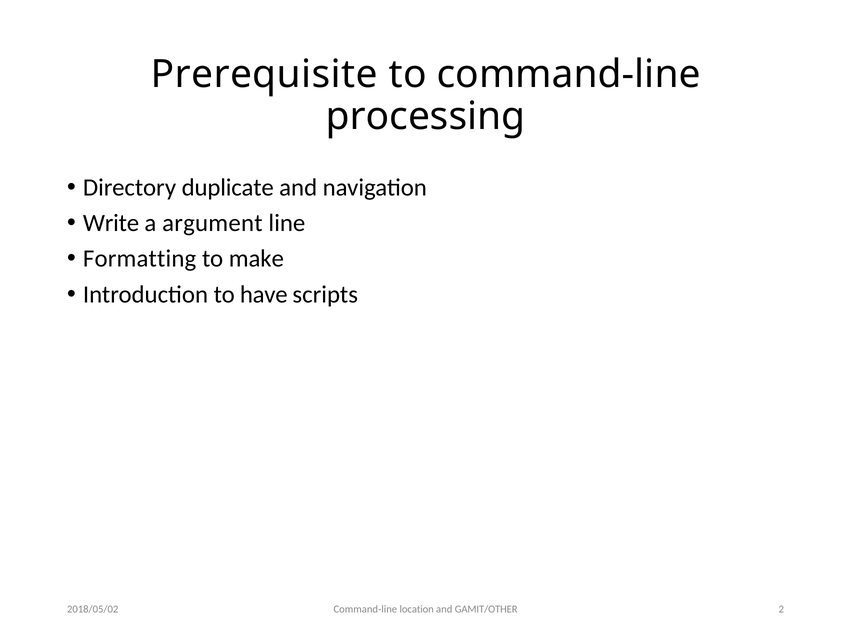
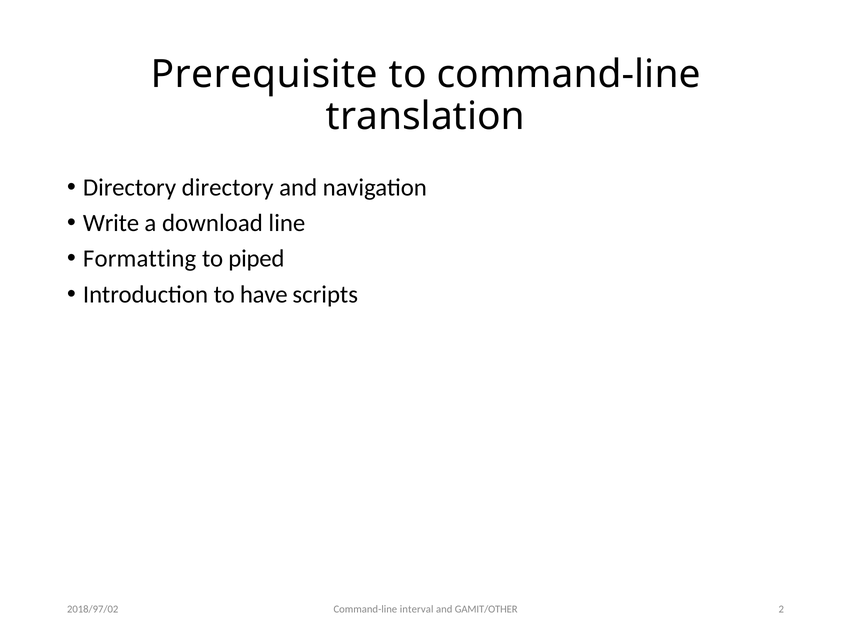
processing: processing -> translation (425, 116)
Directory duplicate: duplicate -> directory (228, 187)
argument: argument -> download (212, 223)
make: make -> piped (256, 259)
location: location -> interval (417, 609)
2018/05/02: 2018/05/02 -> 2018/97/02 (93, 609)
